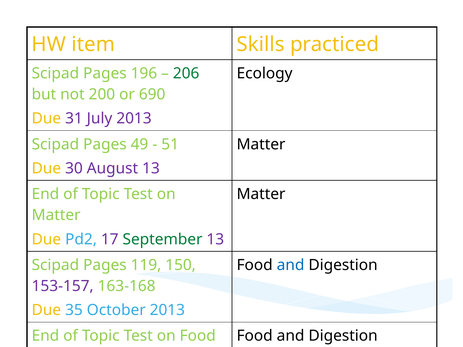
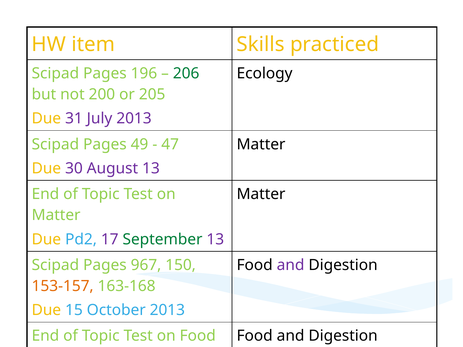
690: 690 -> 205 (152, 94)
51: 51 -> 47 (170, 144)
119: 119 -> 967 (146, 265)
and colour: blue -> purple (291, 265)
153-157 colour: purple -> orange (63, 286)
35: 35 -> 15 (74, 310)
